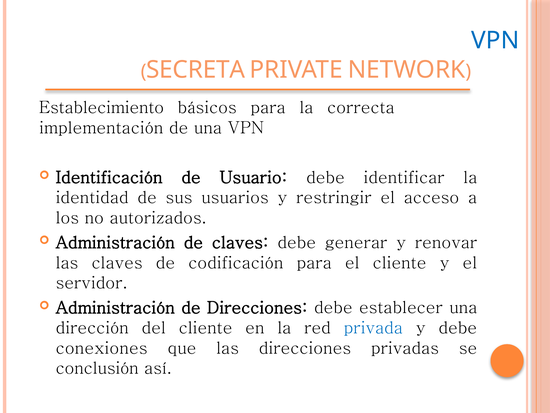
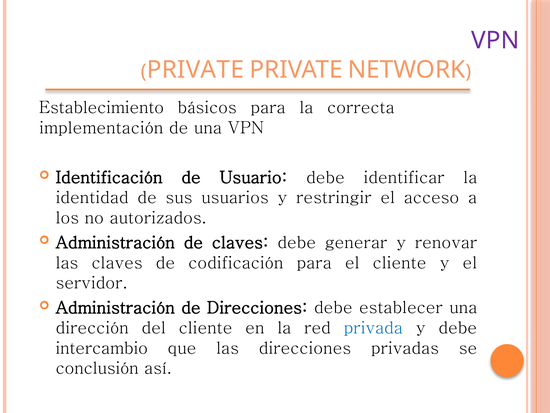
VPN colour: blue -> purple (495, 40)
SECRETA: SECRETA -> PRIVATE (195, 70)
conexiones: conexiones -> intercambio (102, 348)
